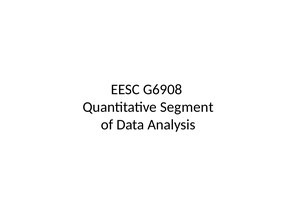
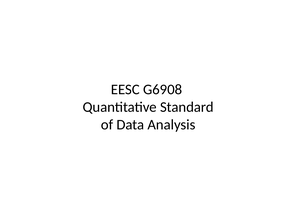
Segment: Segment -> Standard (187, 107)
